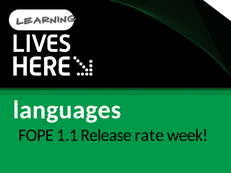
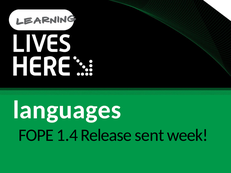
1.1: 1.1 -> 1.4 (67, 135)
rate: rate -> sent (149, 135)
